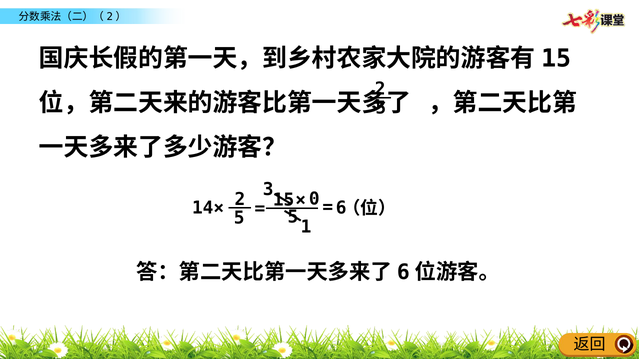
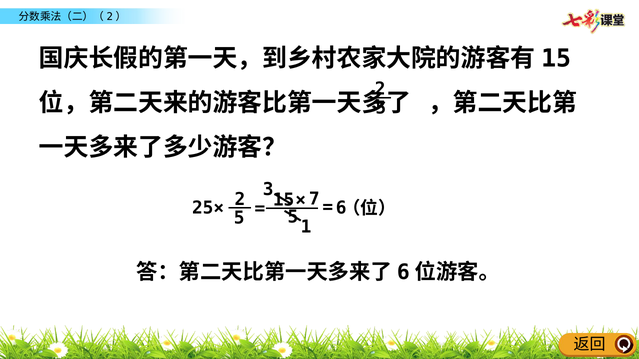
0: 0 -> 7 (314, 199)
14×: 14× -> 25× (208, 208)
